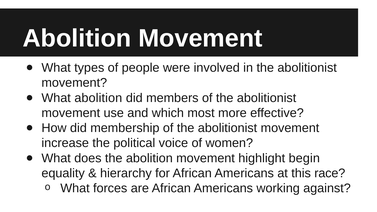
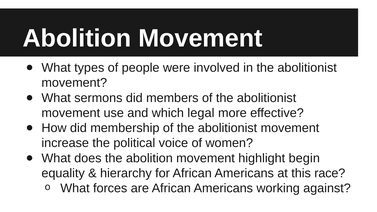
What abolition: abolition -> sermons (98, 98)
most: most -> legal (201, 113)
